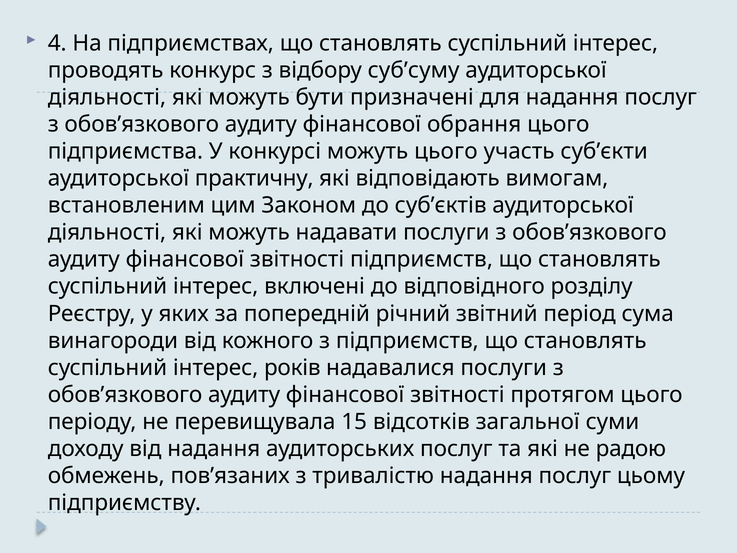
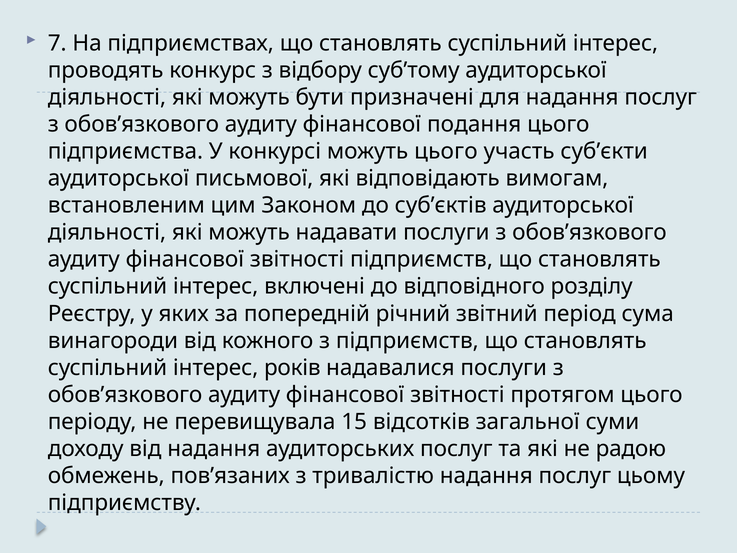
4: 4 -> 7 (57, 43)
суб’суму: суб’суму -> суб’тому (414, 70)
обрання: обрання -> подання (474, 124)
практичну: практичну -> письмової (254, 178)
